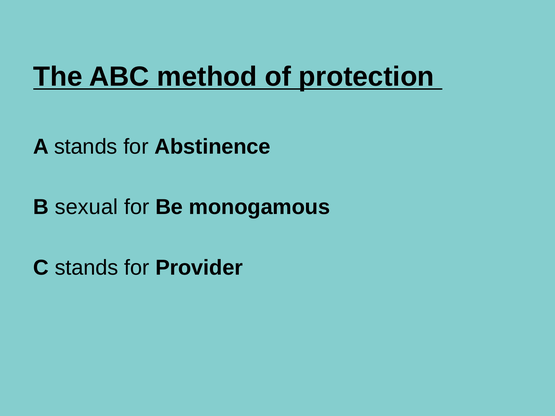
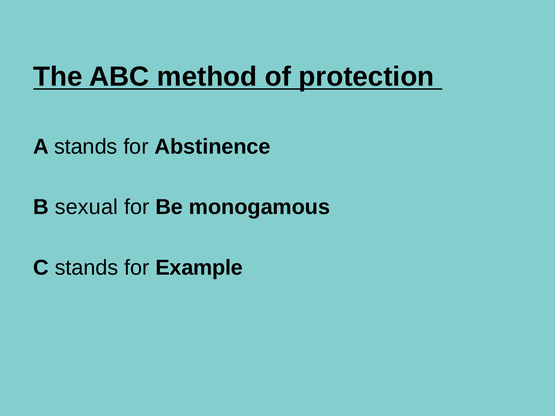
Provider: Provider -> Example (199, 268)
